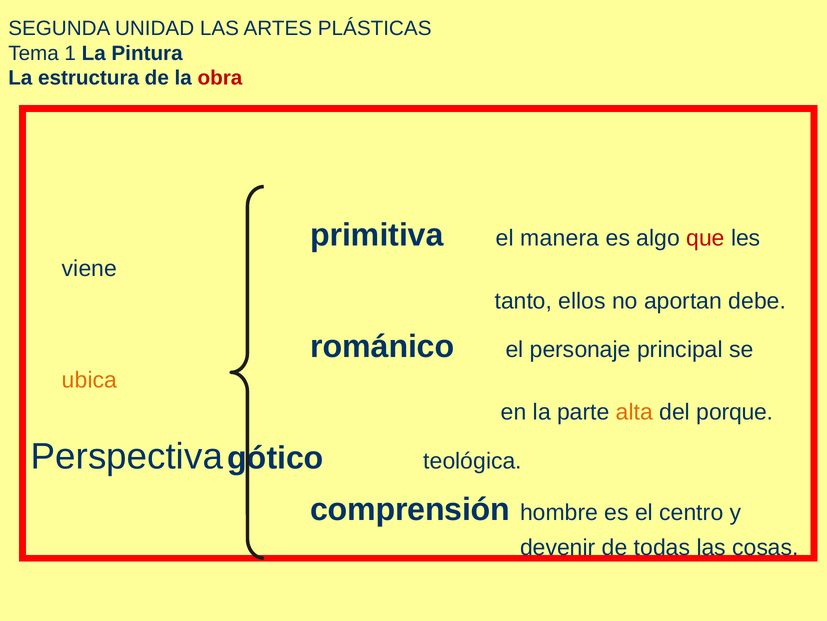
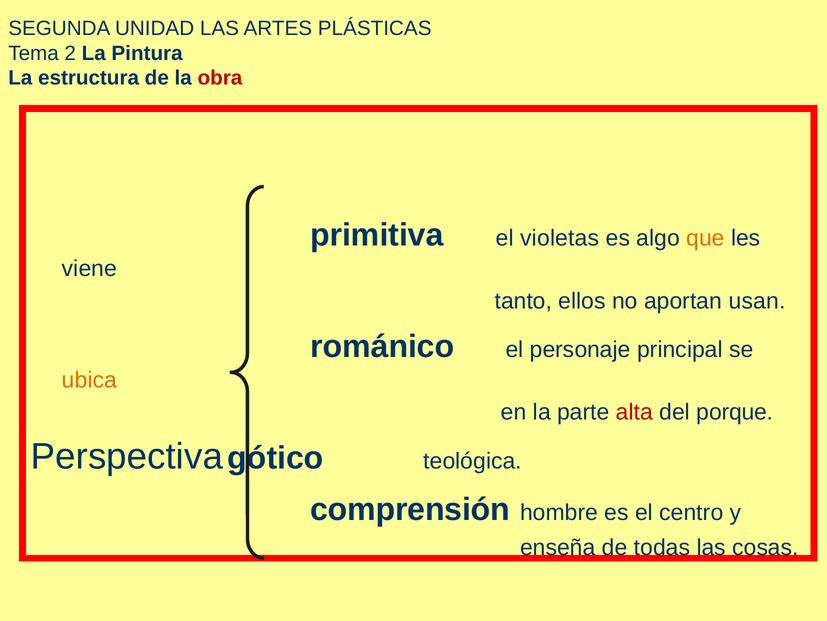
1: 1 -> 2 (70, 53)
manera: manera -> violetas (560, 238)
que colour: red -> orange (705, 238)
debe: debe -> usan (757, 301)
alta colour: orange -> red (634, 412)
devenir: devenir -> enseña (558, 547)
